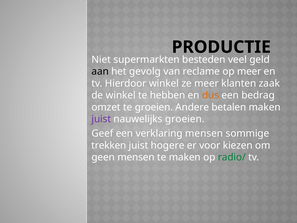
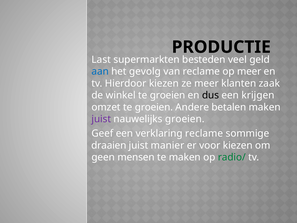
Niet: Niet -> Last (101, 60)
aan colour: black -> blue (100, 71)
Hierdoor winkel: winkel -> kiezen (164, 83)
winkel te hebben: hebben -> groeien (168, 95)
dus colour: orange -> black (211, 95)
bedrag: bedrag -> krijgen (258, 95)
verklaring mensen: mensen -> reclame (204, 133)
trekken: trekken -> draaien (109, 145)
hogere: hogere -> manier (168, 145)
